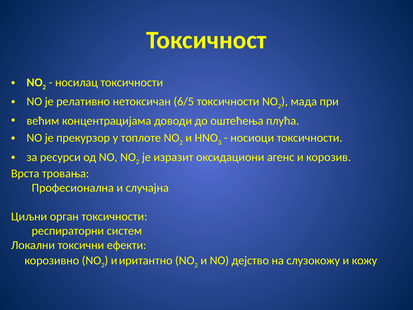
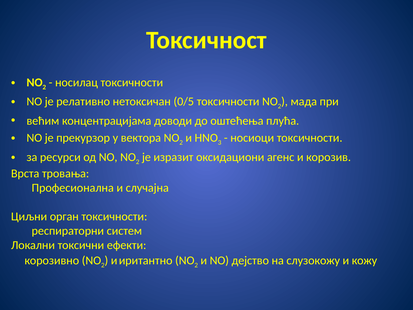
6/5: 6/5 -> 0/5 (184, 102)
топлоте: топлоте -> вектора (141, 138)
